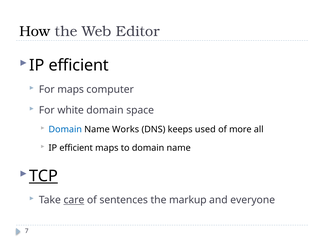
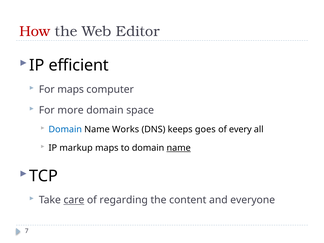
How colour: black -> red (35, 31)
white: white -> more (71, 110)
used: used -> goes (205, 129)
more: more -> every (240, 129)
efficient: efficient -> markup (76, 148)
name underline: none -> present (179, 148)
TCP underline: present -> none (44, 176)
sentences: sentences -> regarding (124, 200)
markup: markup -> content (188, 200)
